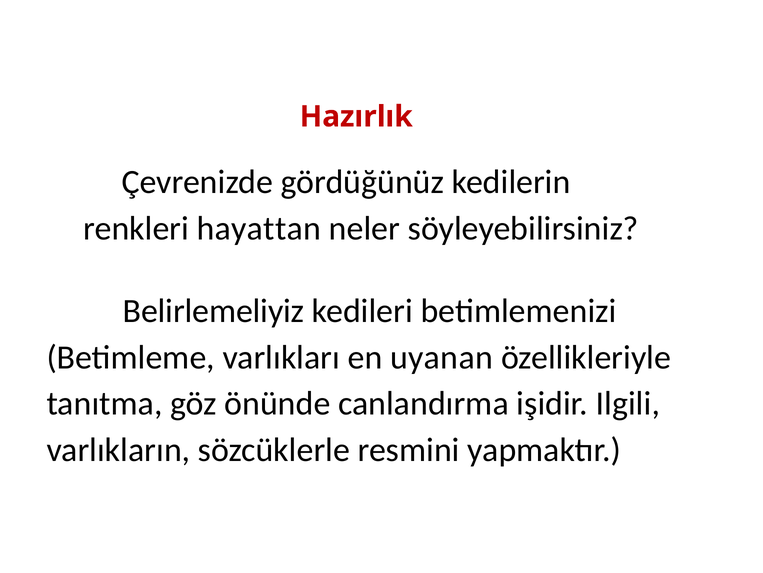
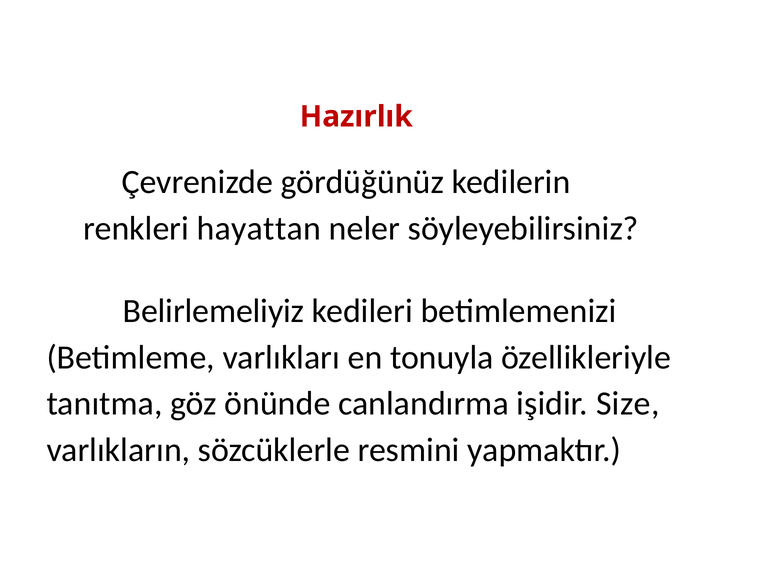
uyanan: uyanan -> tonuyla (442, 357)
Ilgili: Ilgili -> Size (628, 403)
